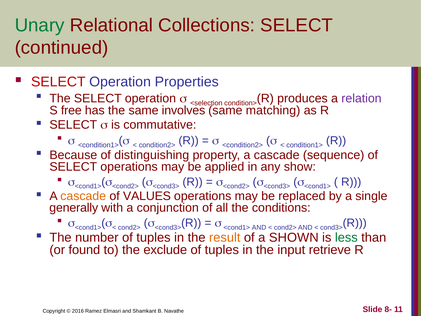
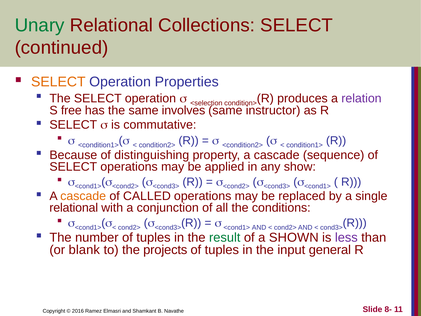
SELECT colour: red -> orange (58, 82)
matching: matching -> instructor (273, 110)
VALUES: VALUES -> CALLED (147, 196)
generally: generally -> relational (74, 208)
result colour: orange -> green (225, 237)
less colour: green -> purple (346, 237)
found: found -> blank (84, 250)
exclude: exclude -> projects (165, 250)
retrieve: retrieve -> general (330, 250)
